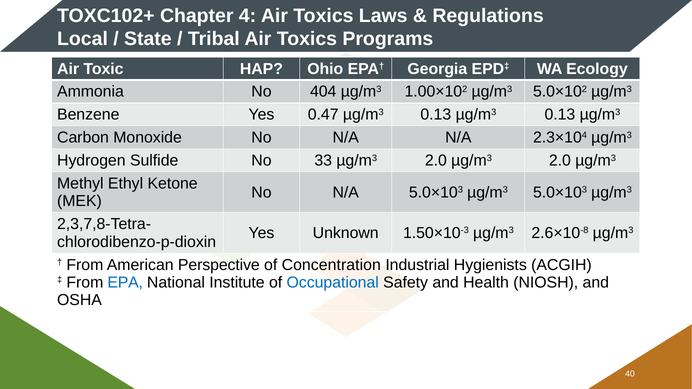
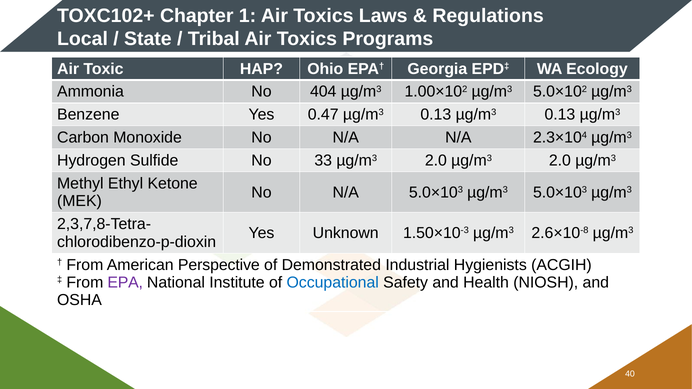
4: 4 -> 1 (248, 16)
Concentration: Concentration -> Demonstrated (331, 265)
EPA colour: blue -> purple (125, 283)
